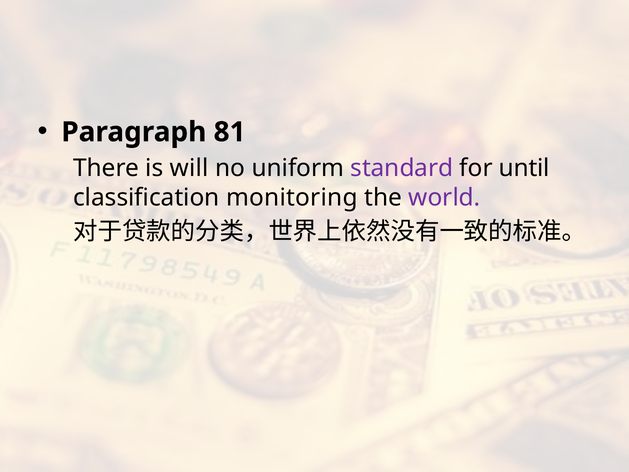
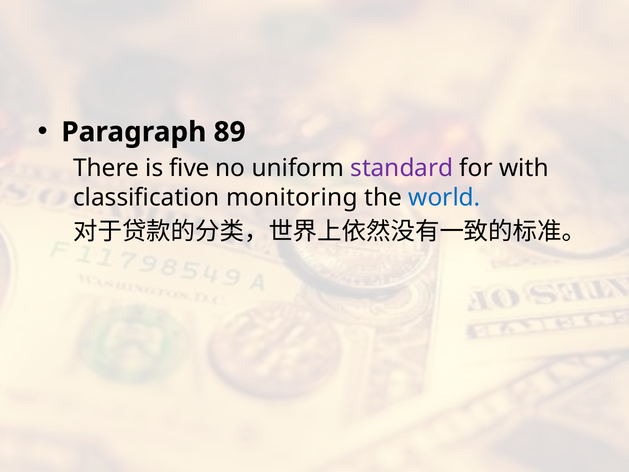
81: 81 -> 89 (230, 132)
will: will -> five (189, 168)
until: until -> with (524, 168)
world colour: purple -> blue (444, 197)
